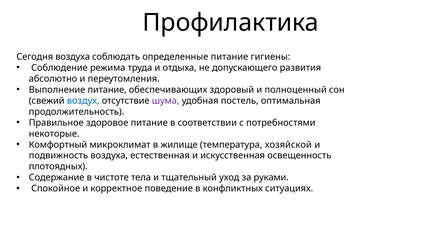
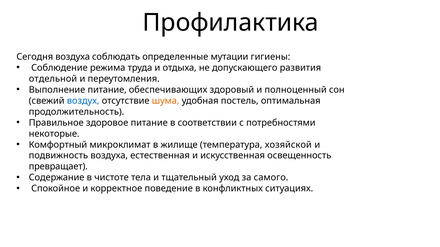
определенные питание: питание -> мутации (230, 57)
абсолютно: абсолютно -> отдельной (53, 79)
шума colour: purple -> orange (166, 101)
плотоядных: плотоядных -> превращает (58, 167)
руками: руками -> самого (271, 178)
